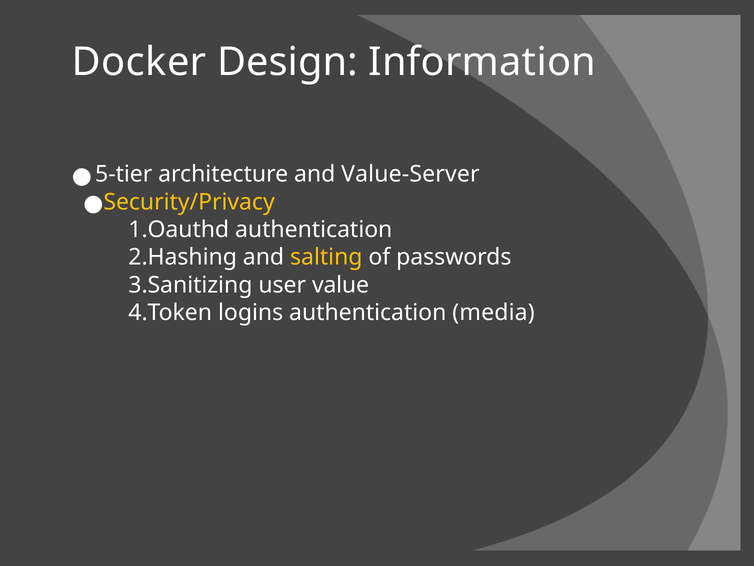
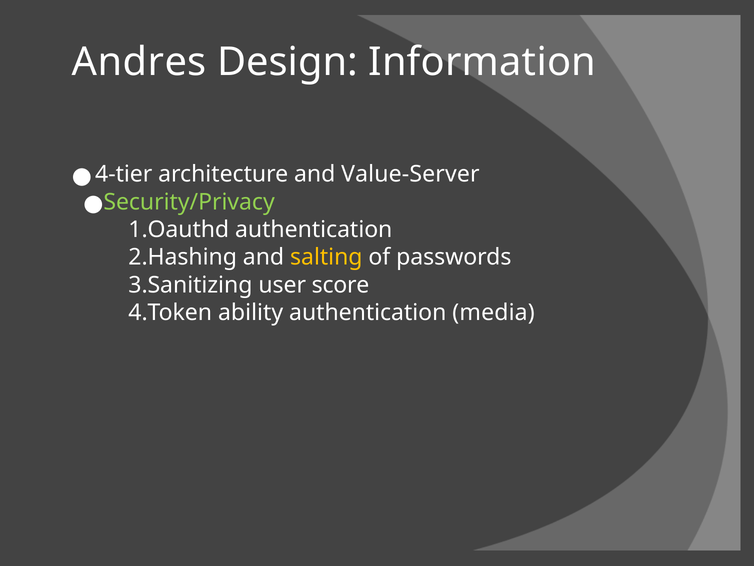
Docker: Docker -> Andres (139, 62)
5-tier: 5-tier -> 4-tier (124, 174)
Security/Privacy colour: yellow -> light green (189, 202)
value: value -> score (341, 285)
logins: logins -> ability (251, 312)
